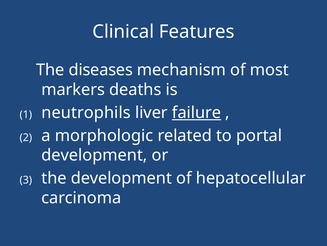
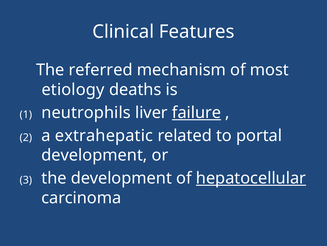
diseases: diseases -> referred (101, 70)
markers: markers -> etiology (73, 89)
morphologic: morphologic -> extrahepatic (104, 135)
hepatocellular underline: none -> present (251, 178)
